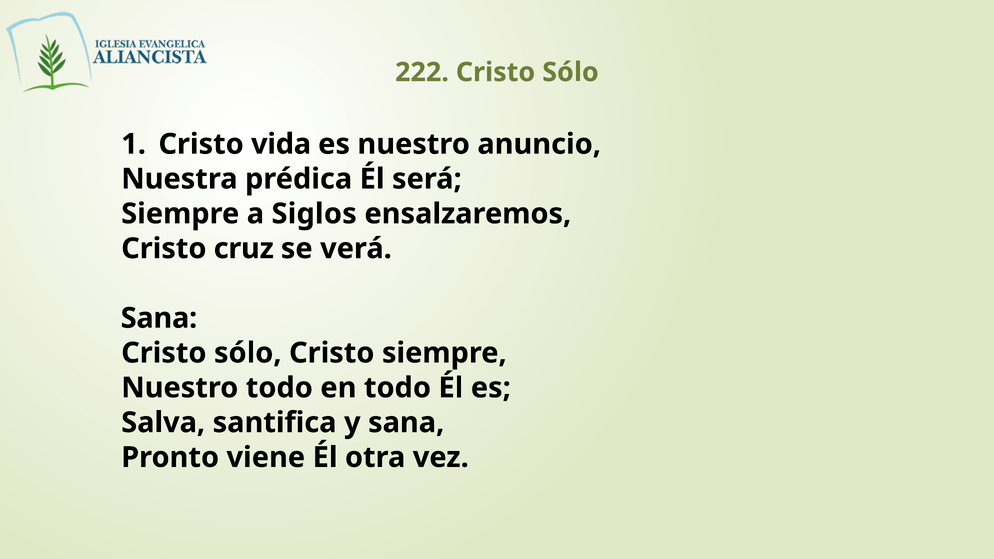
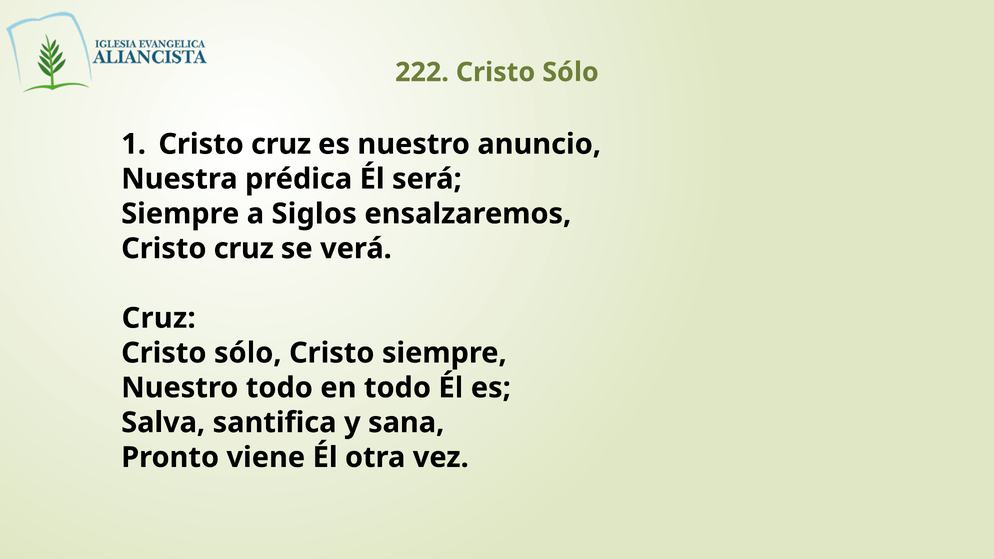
vida: vida -> cruz (281, 144)
Sana: Sana -> Cruz (159, 318)
